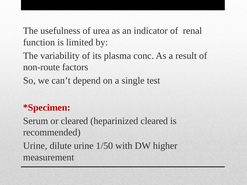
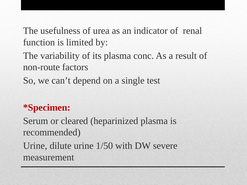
heparinized cleared: cleared -> plasma (154, 121)
higher: higher -> severe (165, 146)
